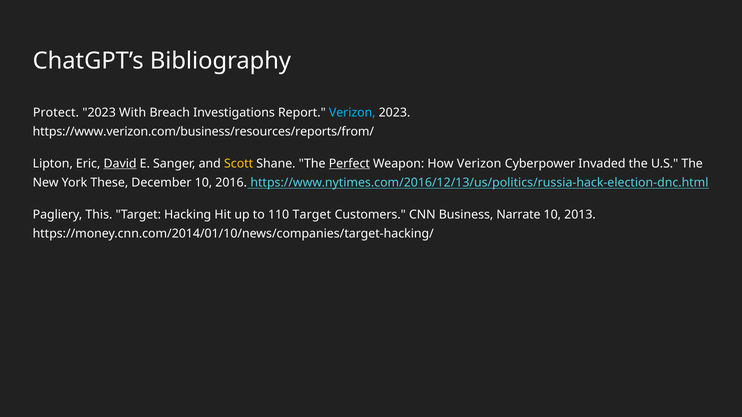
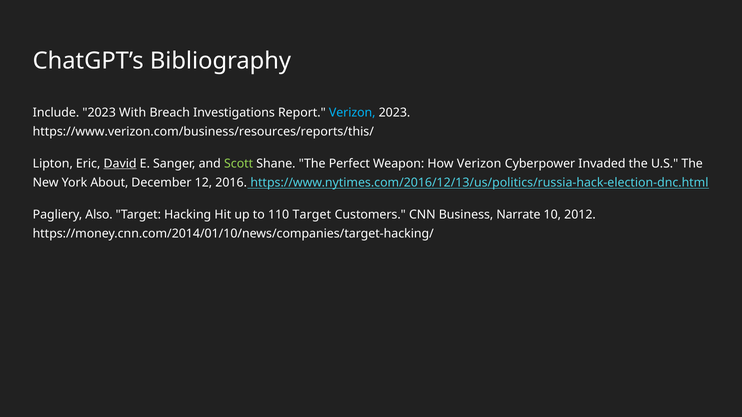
Protect: Protect -> Include (56, 113)
https://www.verizon.com/business/resources/reports/from/: https://www.verizon.com/business/resources/reports/from/ -> https://www.verizon.com/business/resources/reports/this/ (203, 132)
Scott colour: yellow -> light green (239, 164)
Perfect underline: present -> none (349, 164)
These: These -> About (109, 183)
December 10: 10 -> 12 (203, 183)
This: This -> Also (99, 215)
2013: 2013 -> 2012 (580, 215)
